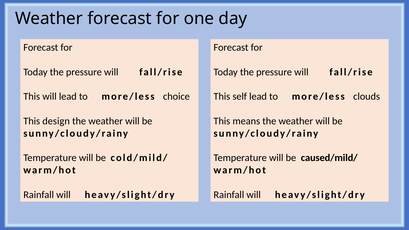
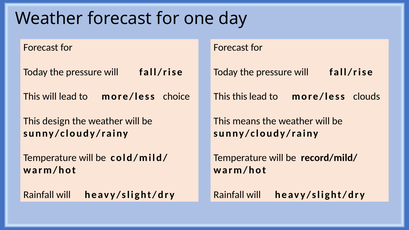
This self: self -> this (240, 97)
caused/mild/: caused/mild/ -> record/mild/ (329, 158)
